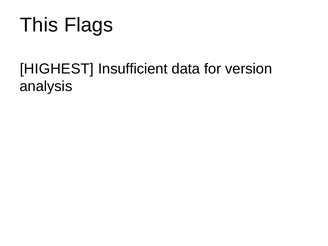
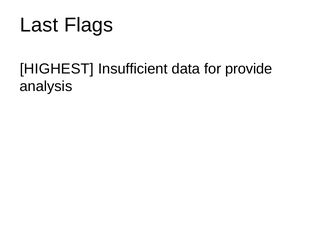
This: This -> Last (39, 25)
version: version -> provide (249, 69)
